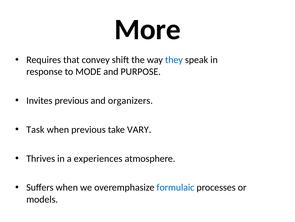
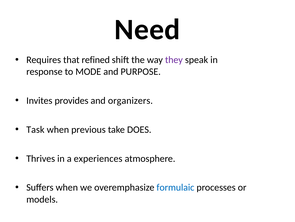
More: More -> Need (147, 29)
convey: convey -> refined (96, 60)
they colour: blue -> purple (174, 60)
Invites previous: previous -> provides (72, 100)
VARY: VARY -> DOES (139, 129)
